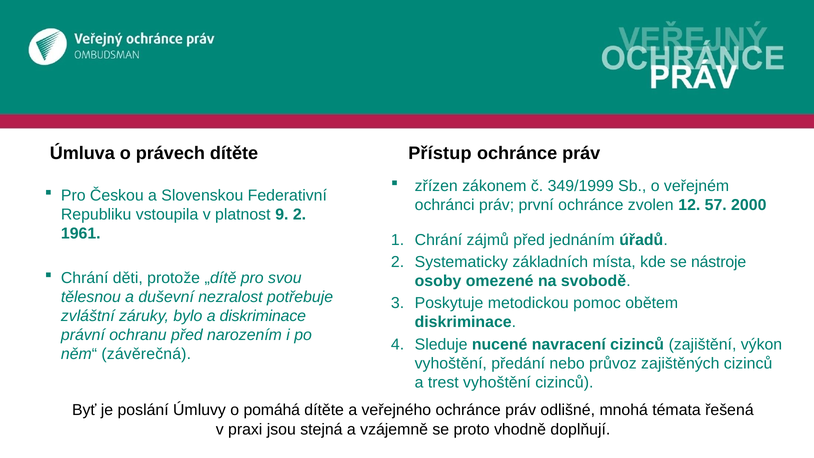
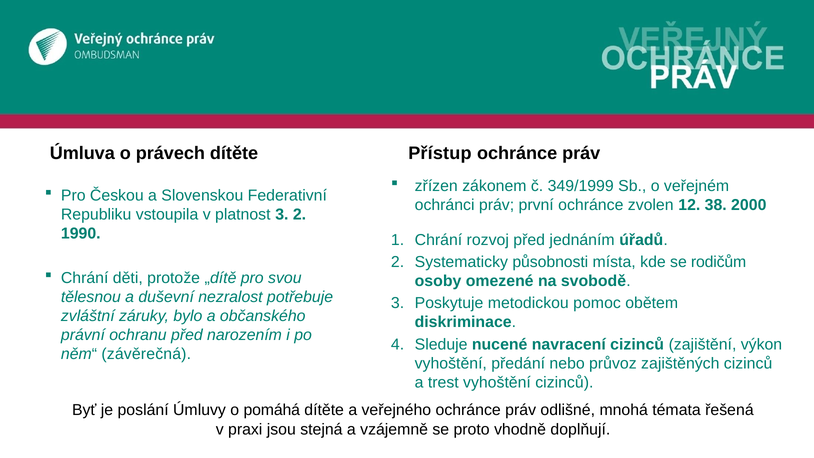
57: 57 -> 38 (716, 205)
platnost 9: 9 -> 3 (282, 215)
1961: 1961 -> 1990 (81, 234)
zájmů: zájmů -> rozvoj (488, 240)
základních: základních -> působnosti (550, 262)
nástroje: nástroje -> rodičům (719, 262)
a diskriminace: diskriminace -> občanského (263, 316)
